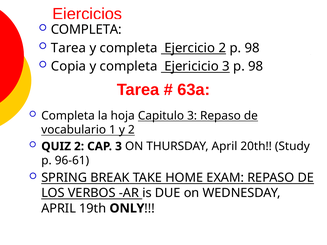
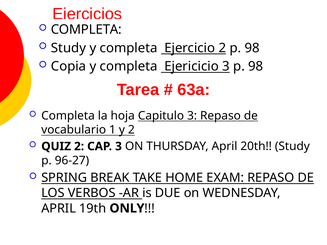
Tarea: Tarea -> Study (69, 48)
96-61: 96-61 -> 96-27 (72, 161)
